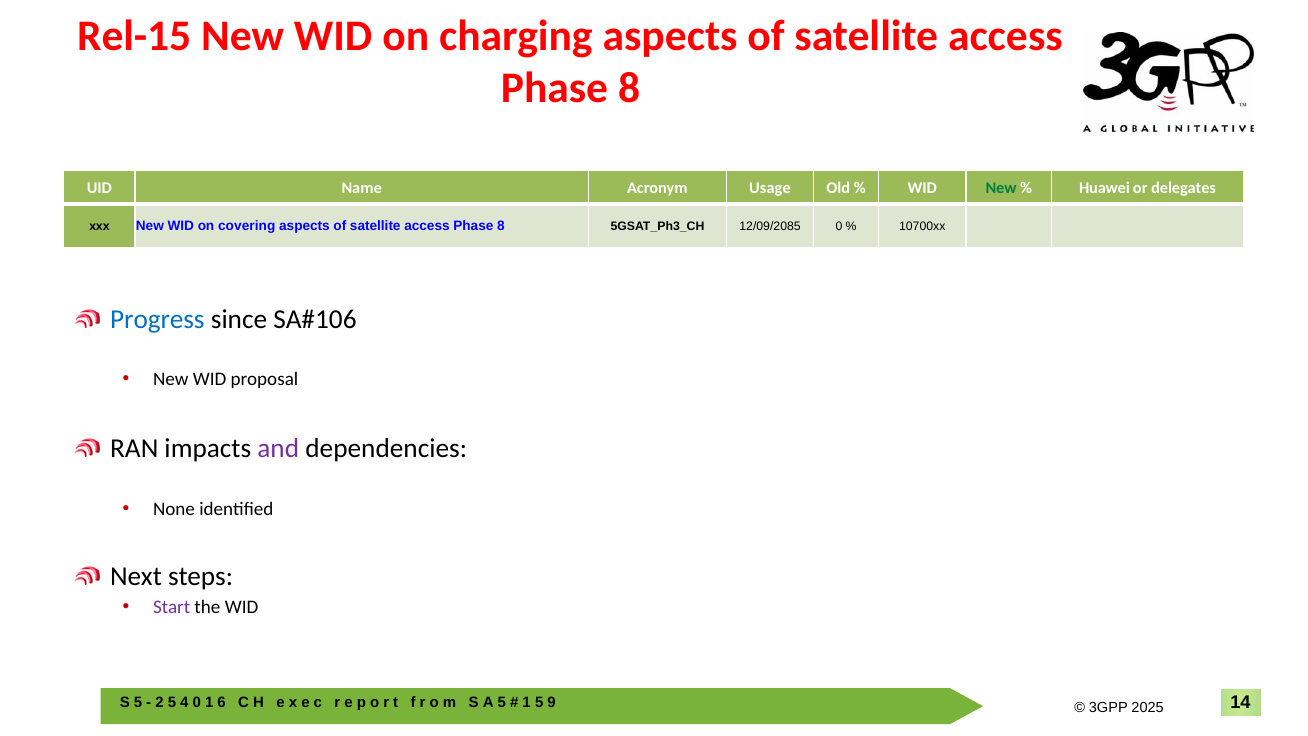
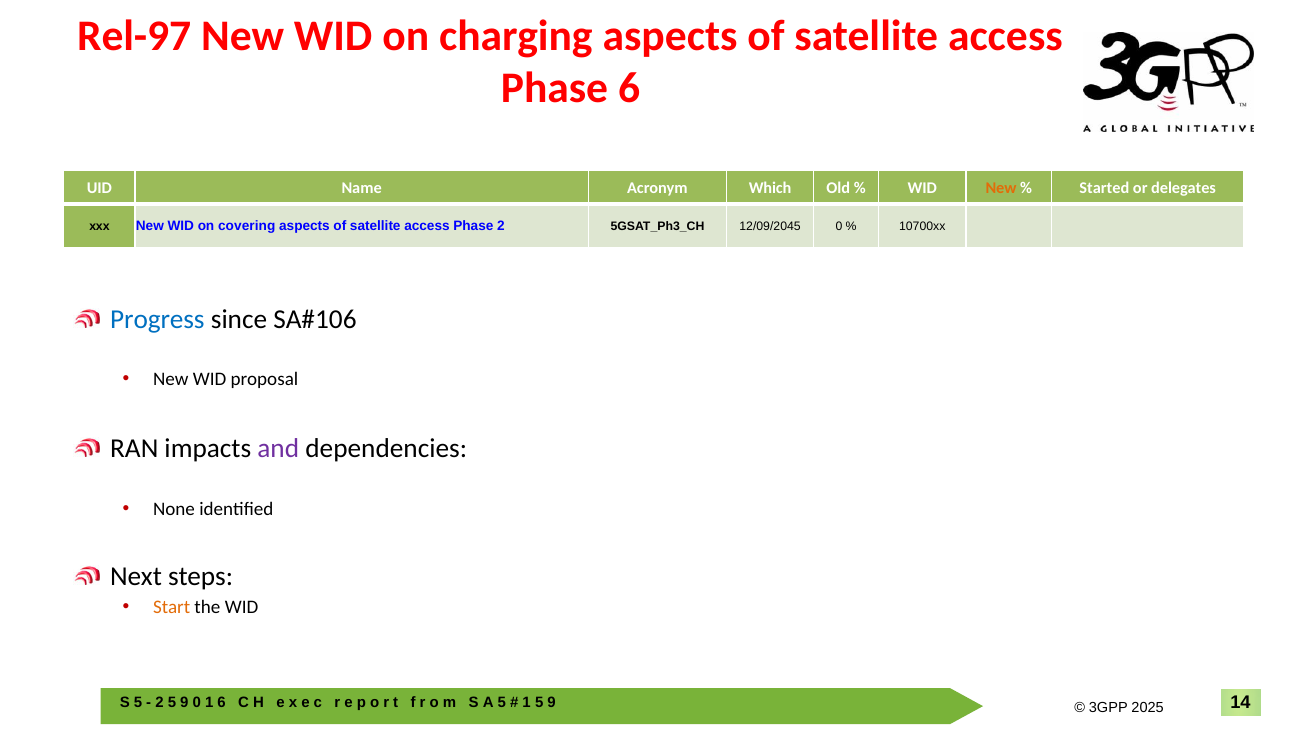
Rel-15: Rel-15 -> Rel-97 (134, 36)
8: 8 -> 6 (629, 88)
Usage: Usage -> Which (770, 188)
New colour: green -> orange (1001, 188)
Huawei: Huawei -> Started (1104, 188)
8: 8 -> 2 (501, 226)
12/09/2085: 12/09/2085 -> 12/09/2045 (770, 226)
Start colour: purple -> orange (172, 607)
4: 4 -> 9 (184, 703)
